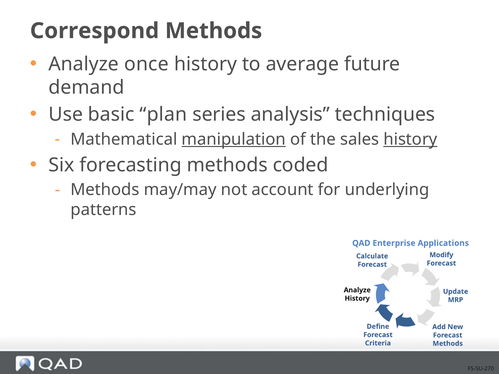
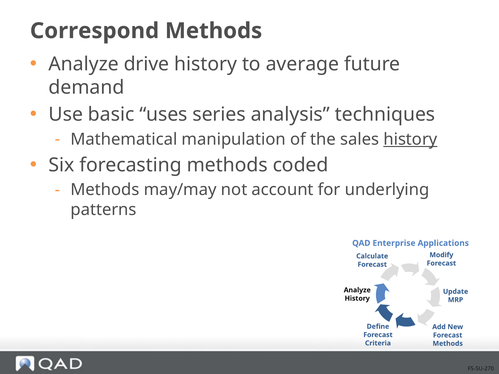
once: once -> drive (147, 64)
plan: plan -> uses (163, 115)
manipulation underline: present -> none (234, 139)
